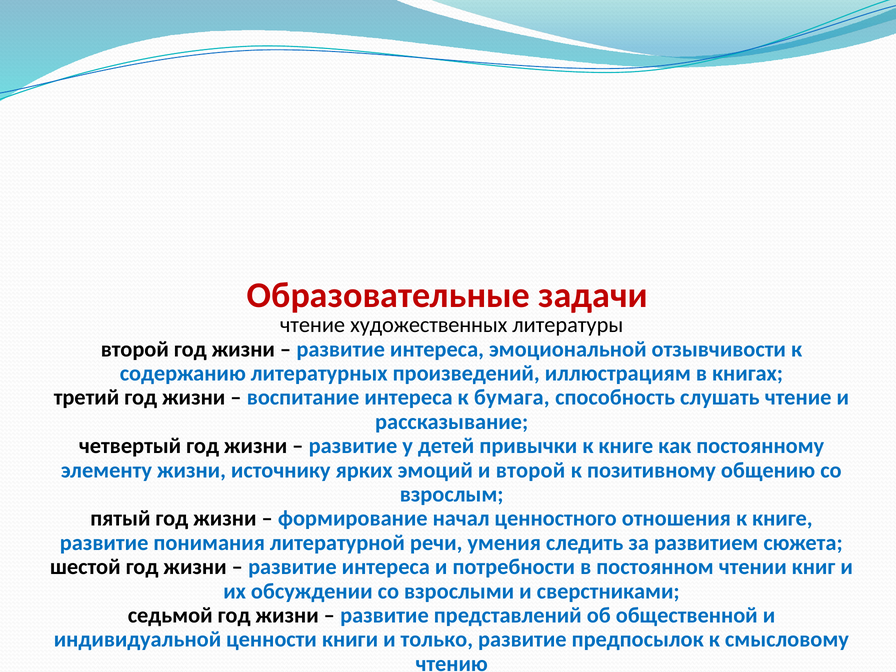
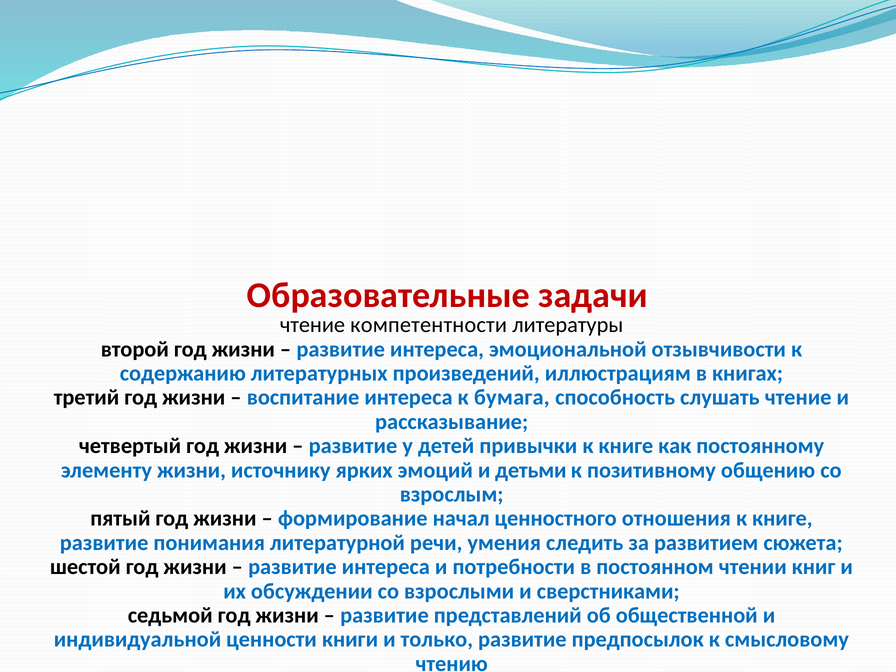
художественных: художественных -> компетентности (429, 325)
и второй: второй -> детьми (531, 470)
